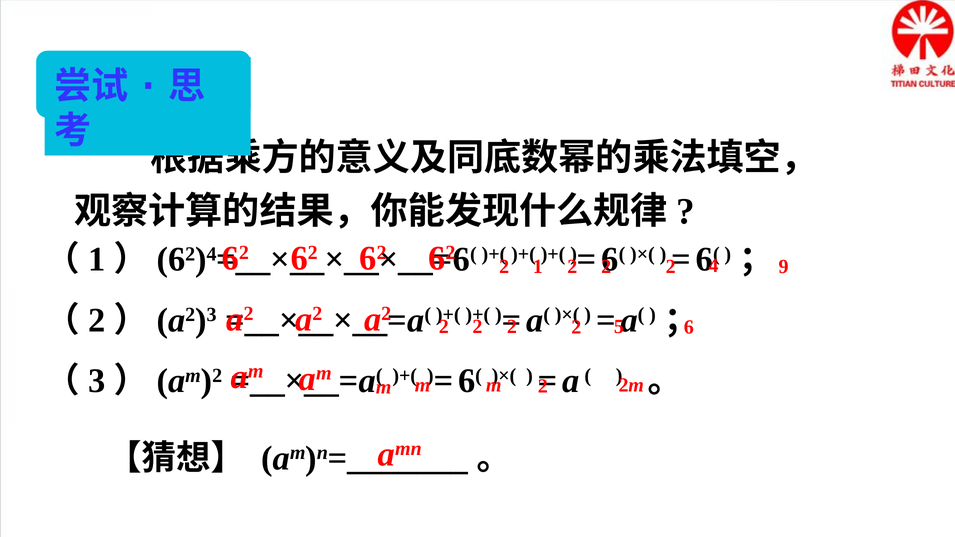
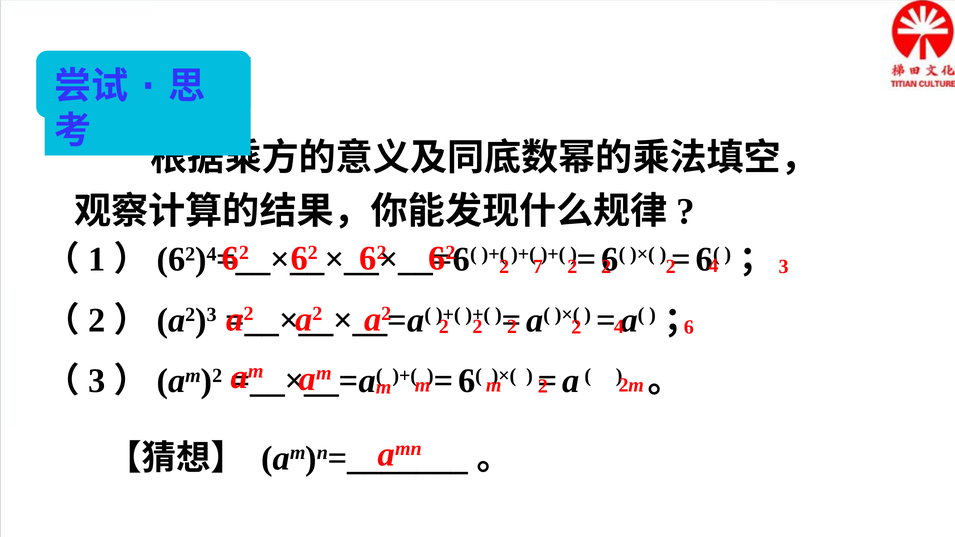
1: 1 -> 7 (538, 267)
9: 9 -> 3 (784, 267)
5: 5 -> 4 (619, 327)
